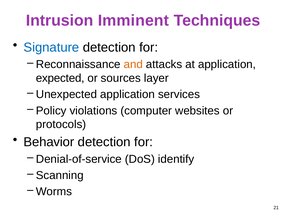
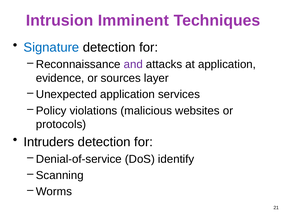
and colour: orange -> purple (133, 64)
expected: expected -> evidence (60, 78)
computer: computer -> malicious (146, 111)
Behavior: Behavior -> Intruders (49, 142)
